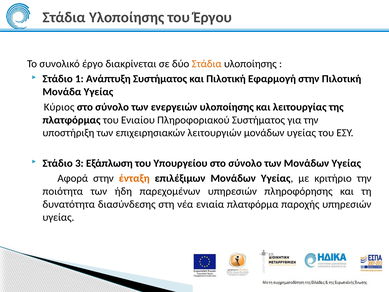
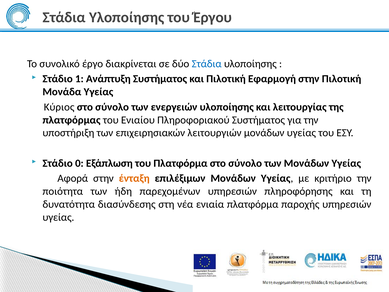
Στάδια colour: orange -> blue (207, 64)
3: 3 -> 0 (79, 163)
του Υπουργείου: Υπουργείου -> Πλατφόρμα (180, 163)
